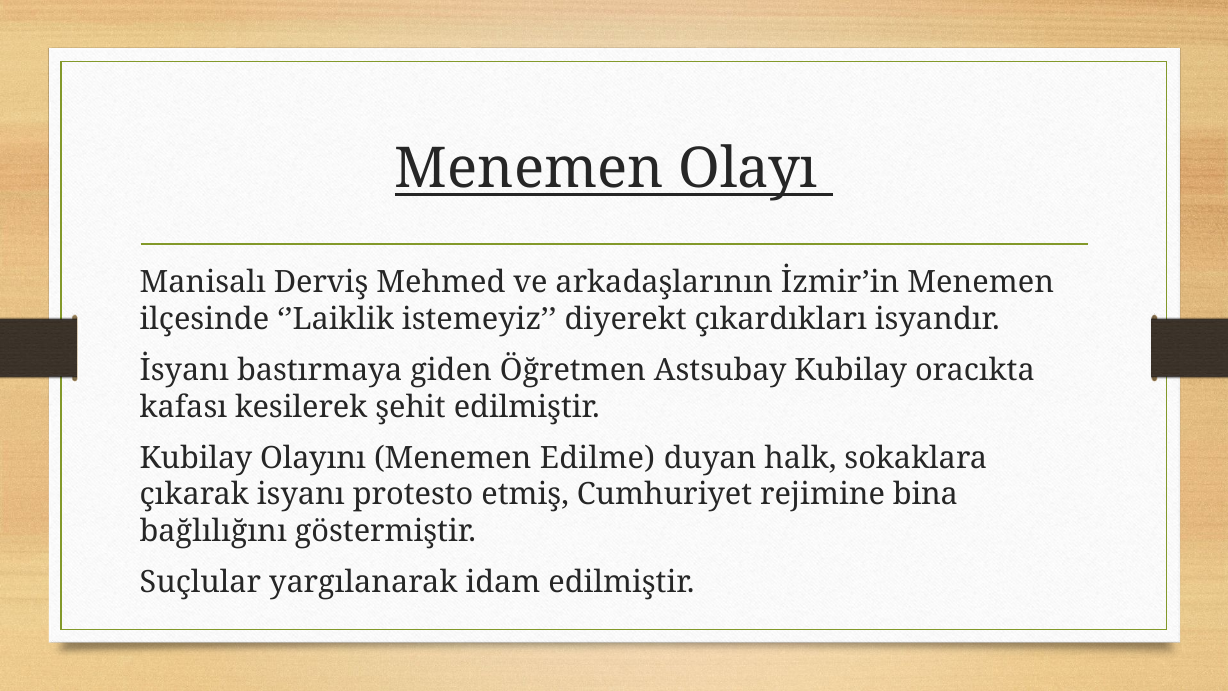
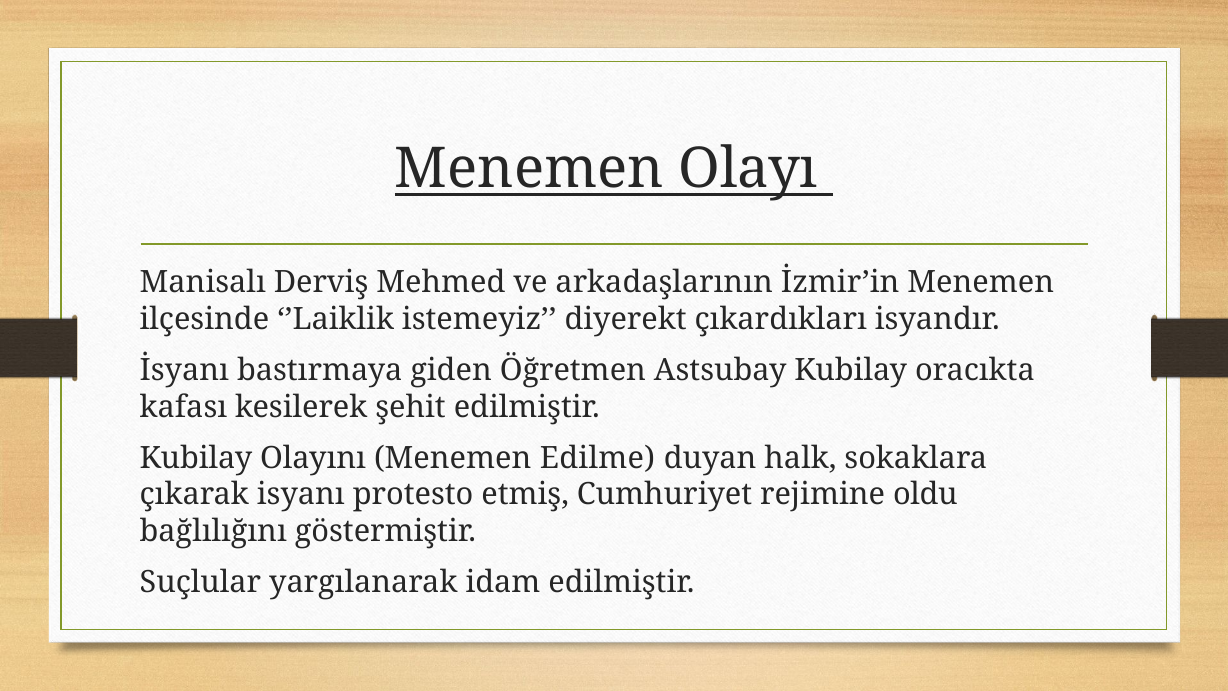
bina: bina -> oldu (925, 495)
